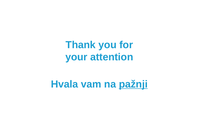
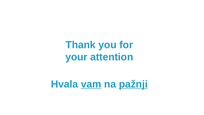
vam underline: none -> present (91, 84)
